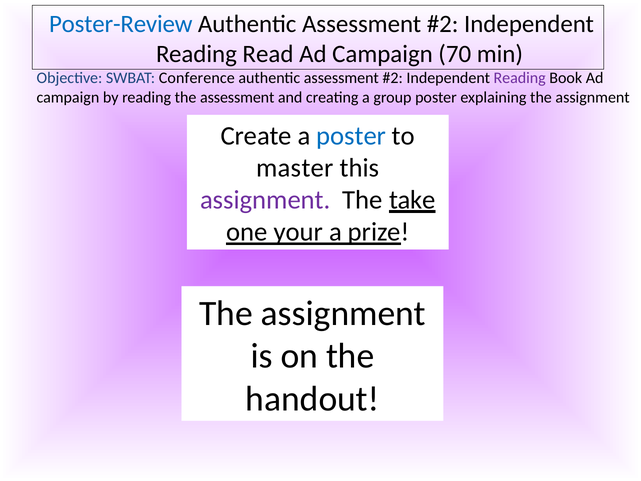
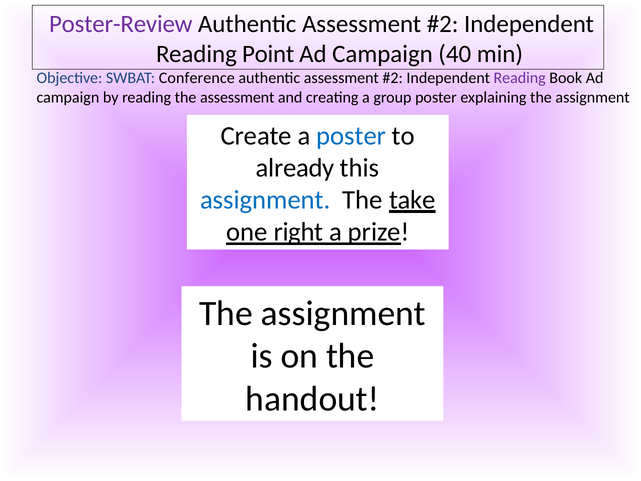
Poster-Review colour: blue -> purple (121, 24)
Read: Read -> Point (268, 54)
70: 70 -> 40 (455, 54)
master: master -> already (295, 168)
assignment colour: purple -> blue (265, 200)
your: your -> right (298, 232)
